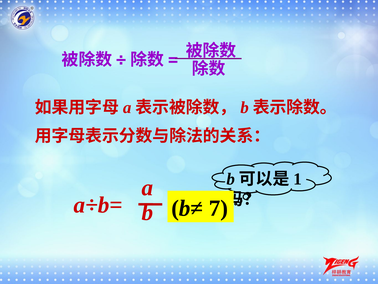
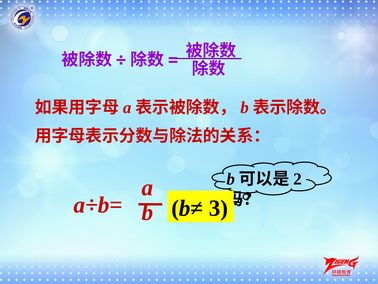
1: 1 -> 2 (298, 179)
7: 7 -> 3 (219, 208)
